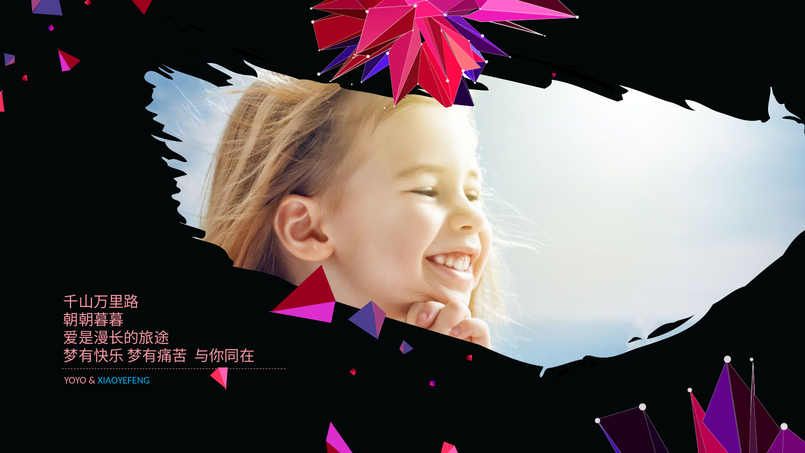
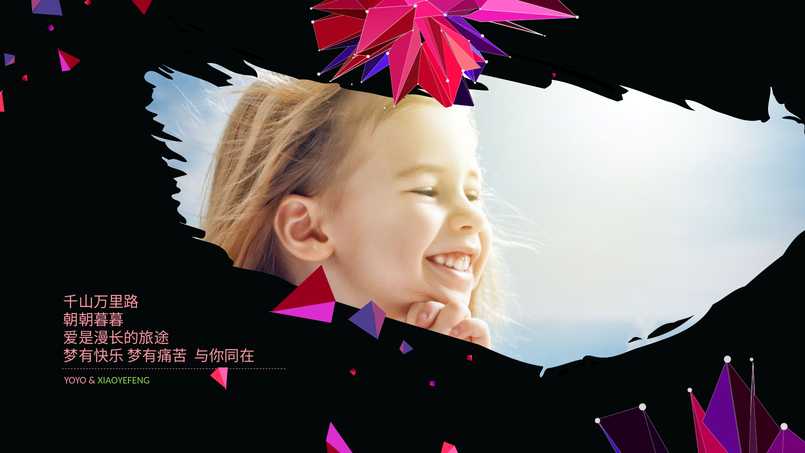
XIAOYEFENG colour: light blue -> light green (124, 380)
